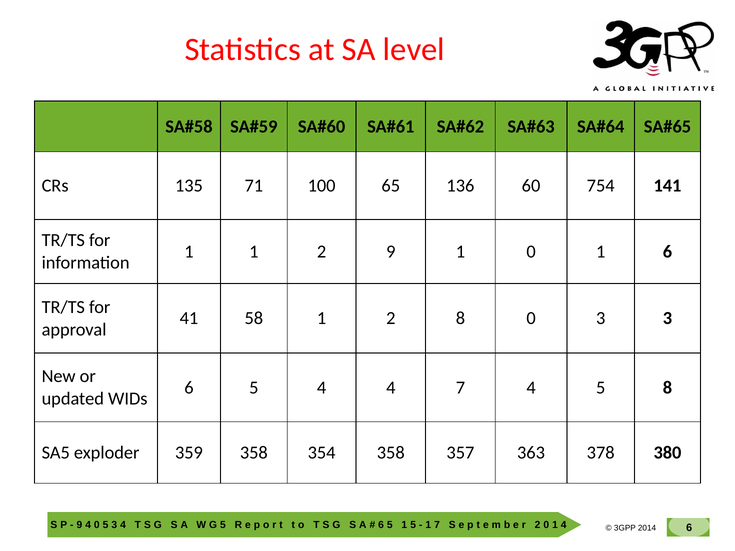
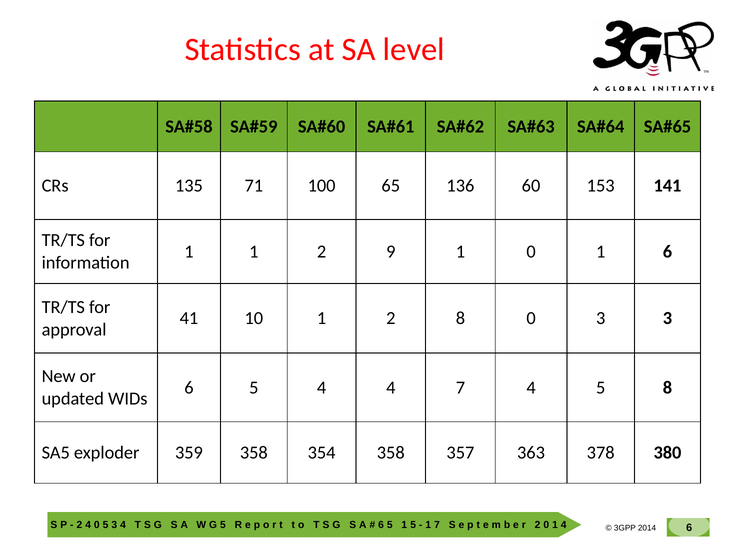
754: 754 -> 153 (601, 186)
58: 58 -> 10 (254, 319)
9: 9 -> 2 (79, 525)
